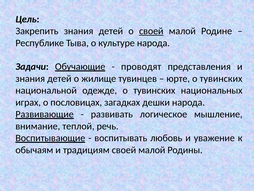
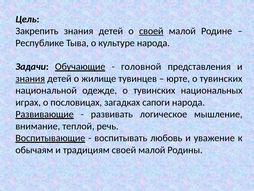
проводят: проводят -> головной (141, 67)
знания underline: none -> present (30, 78)
дешки: дешки -> сапоги (156, 102)
